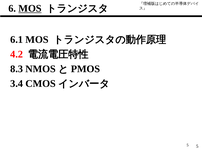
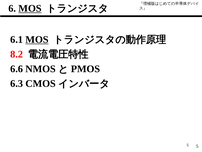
MOS underline: none -> present (37, 39)
4.2: 4.2 -> 8.2 (17, 54)
8.3: 8.3 -> 6.6 (17, 69)
3.4: 3.4 -> 6.3 (17, 83)
